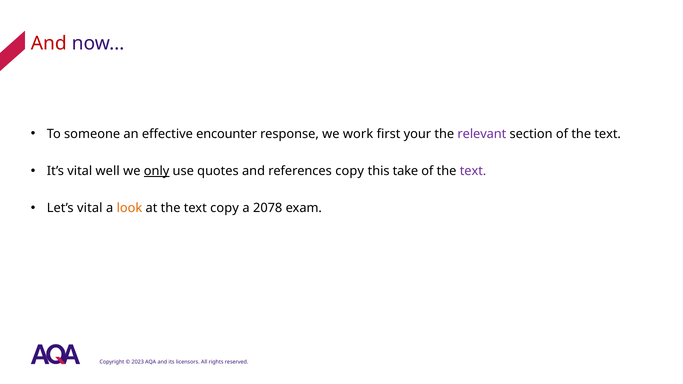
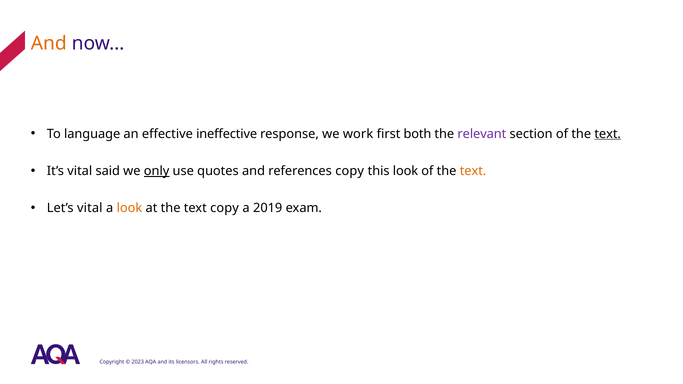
And colour: red -> orange (49, 44)
someone: someone -> language (92, 134)
encounter: encounter -> ineffective (227, 134)
your: your -> both (417, 134)
text underline: none -> present (608, 134)
well: well -> said (108, 171)
this take: take -> look (405, 171)
text colour: purple -> orange (473, 171)
2078: 2078 -> 2019 (268, 208)
